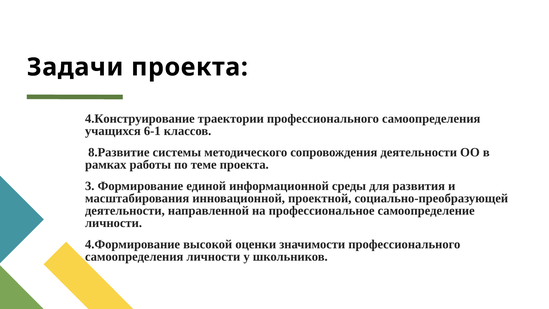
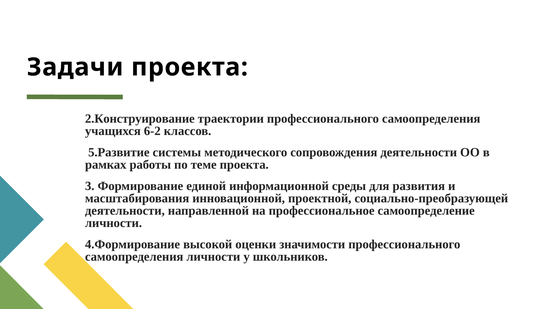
4.Конструирование: 4.Конструирование -> 2.Конструирование (140, 119)
6-1: 6-1 -> 6-2 (152, 131)
8.Развитие: 8.Развитие -> 5.Развитие (119, 152)
